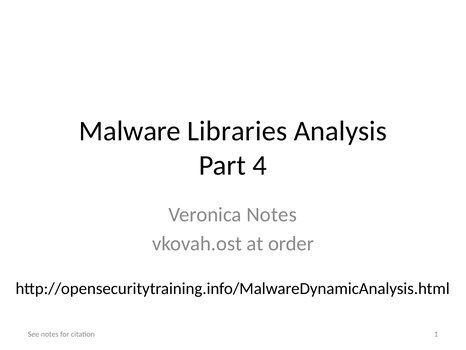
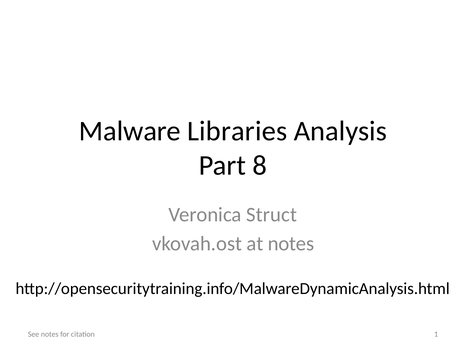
4: 4 -> 8 (260, 165)
Veronica Notes: Notes -> Struct (272, 214)
at order: order -> notes (291, 243)
